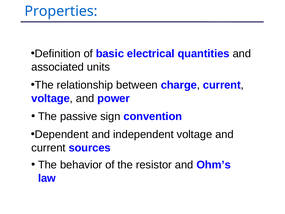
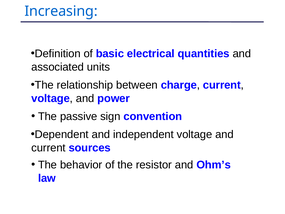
Properties: Properties -> Increasing (61, 11)
